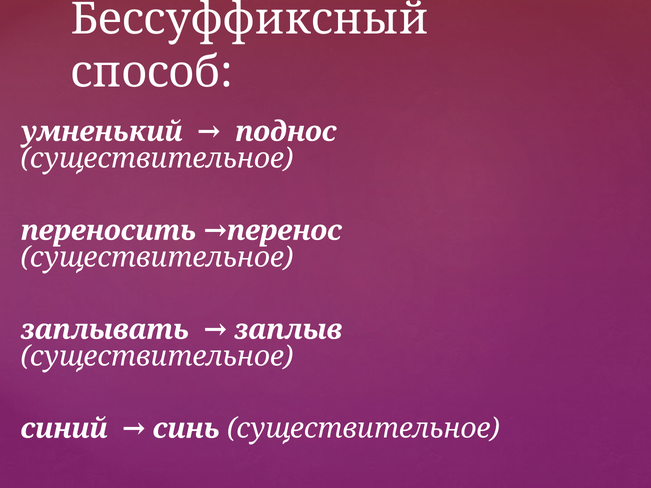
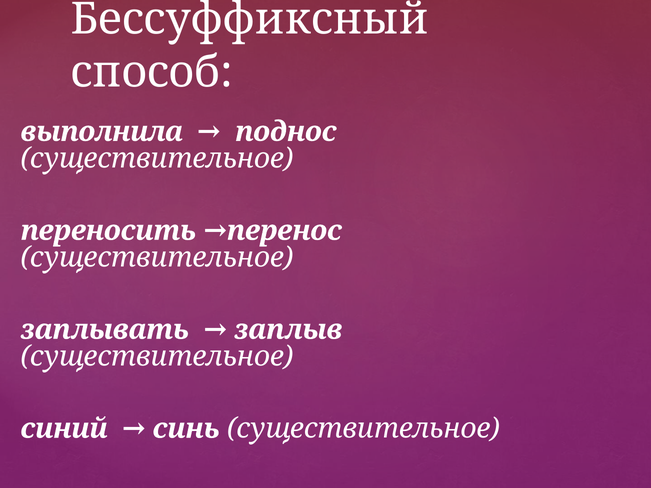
умненький: умненький -> выполнила (102, 132)
